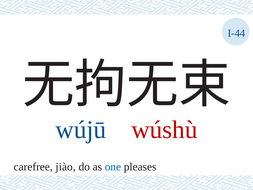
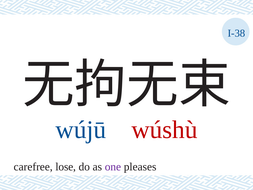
I-44: I-44 -> I-38 (236, 33)
jiào: jiào -> lose (66, 166)
one colour: blue -> purple (113, 166)
